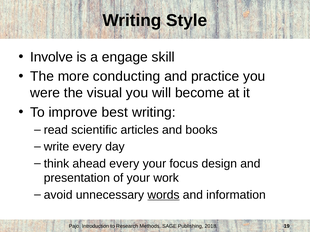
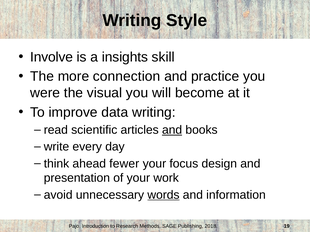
engage: engage -> insights (125, 57)
conducting: conducting -> connection (127, 77)
best: best -> data (115, 112)
and underline: none -> present (172, 130)
ahead every: every -> fewer (124, 164)
